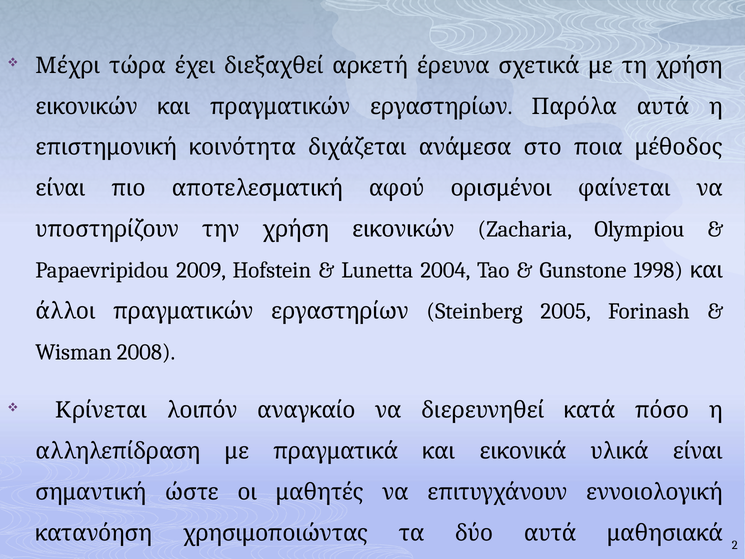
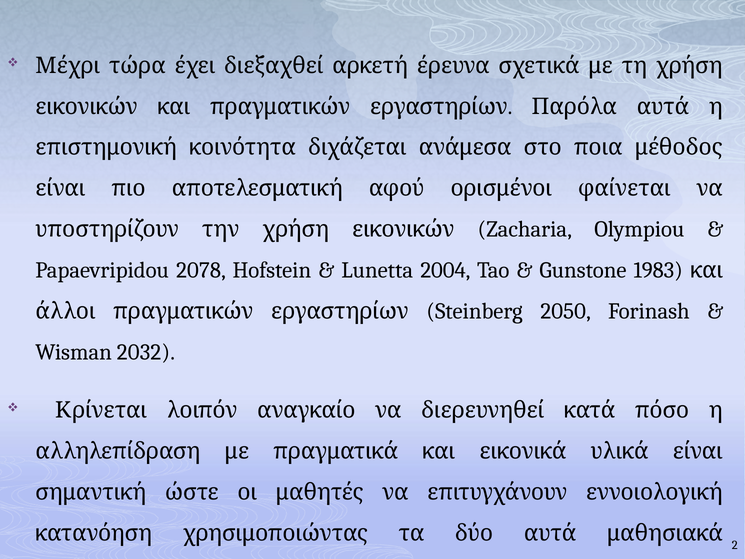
2009: 2009 -> 2078 (201, 270)
1998: 1998 -> 1983 (658, 270)
2005: 2005 -> 2050 (566, 311)
2008: 2008 -> 2032 (146, 352)
